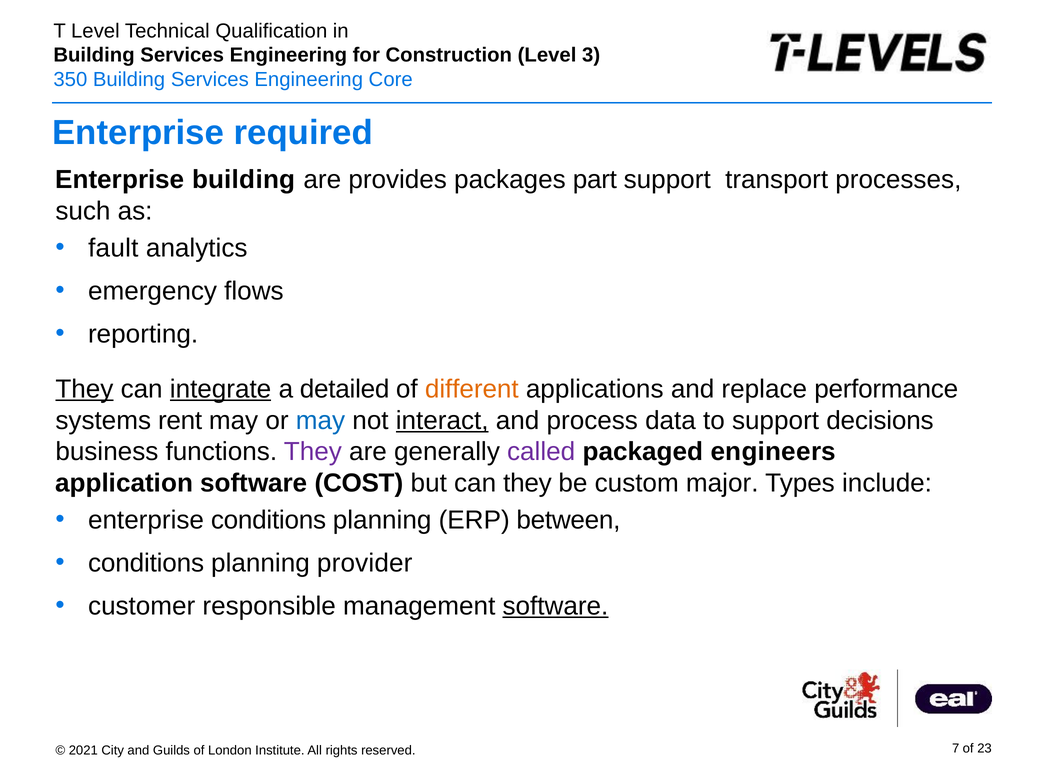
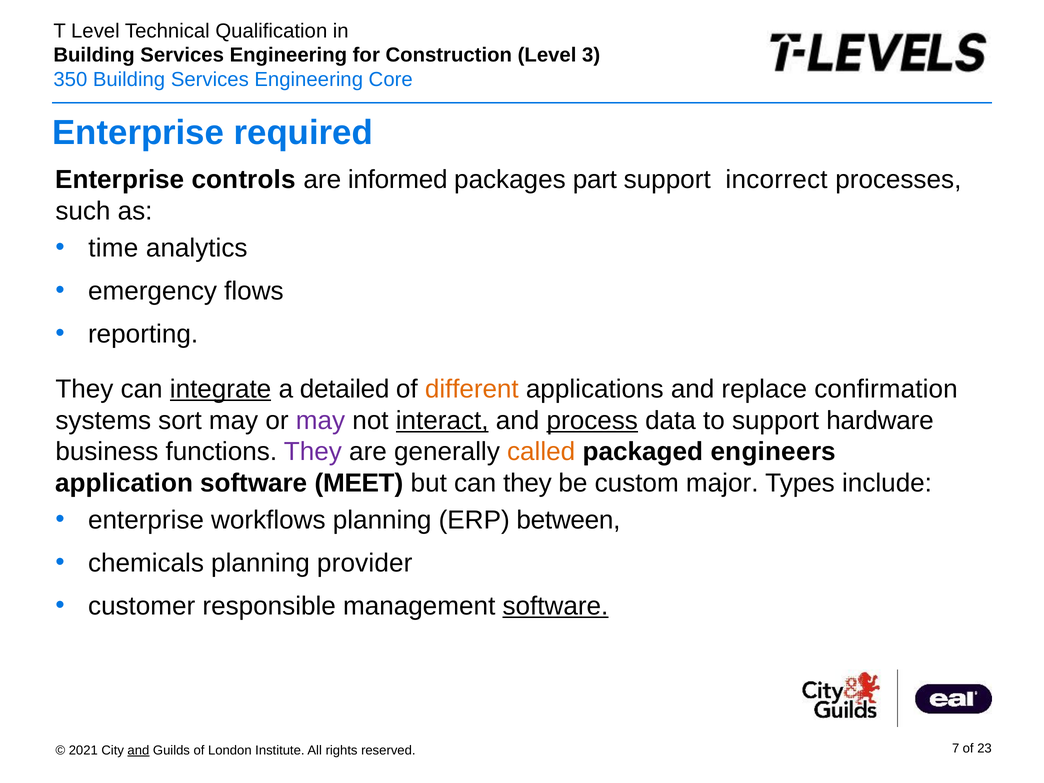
Enterprise building: building -> controls (244, 180)
provides: provides -> informed (398, 180)
transport: transport -> incorrect (777, 180)
fault: fault -> time (113, 248)
They underline: present -> none (84, 389)
performance: performance -> confirmation (886, 389)
rent: rent -> sort (180, 420)
may colour: blue -> purple (320, 420)
process underline: none -> present (592, 420)
decisions: decisions -> hardware (880, 420)
called colour: purple -> orange (541, 452)
COST: COST -> MEET (359, 483)
enterprise conditions: conditions -> workflows (268, 520)
conditions: conditions -> chemicals (146, 563)
and underline: none -> present (138, 750)
